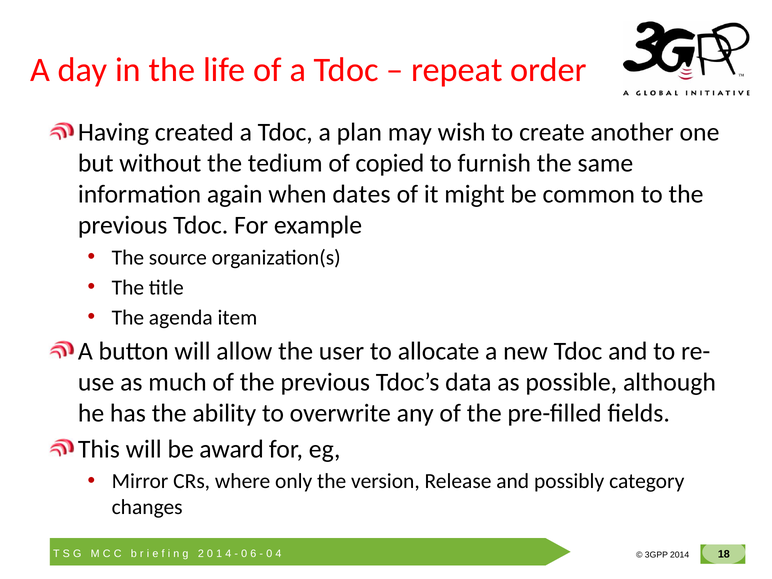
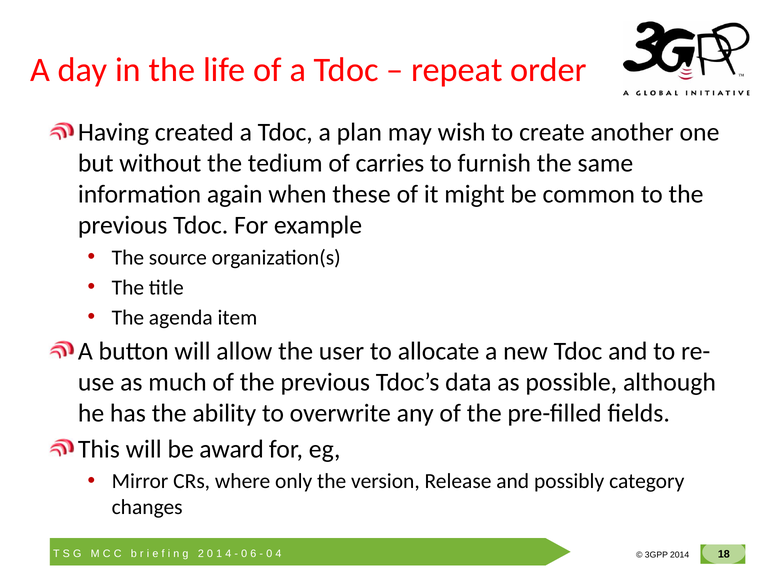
copied: copied -> carries (390, 163)
dates: dates -> these (362, 194)
